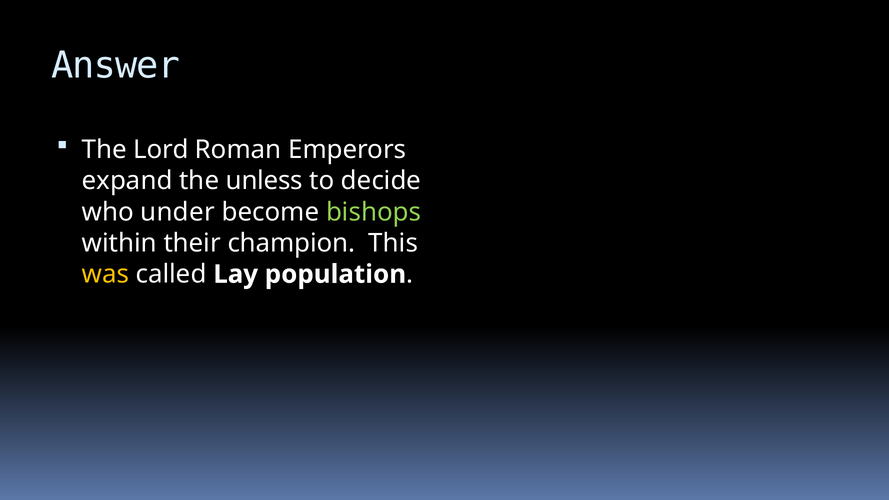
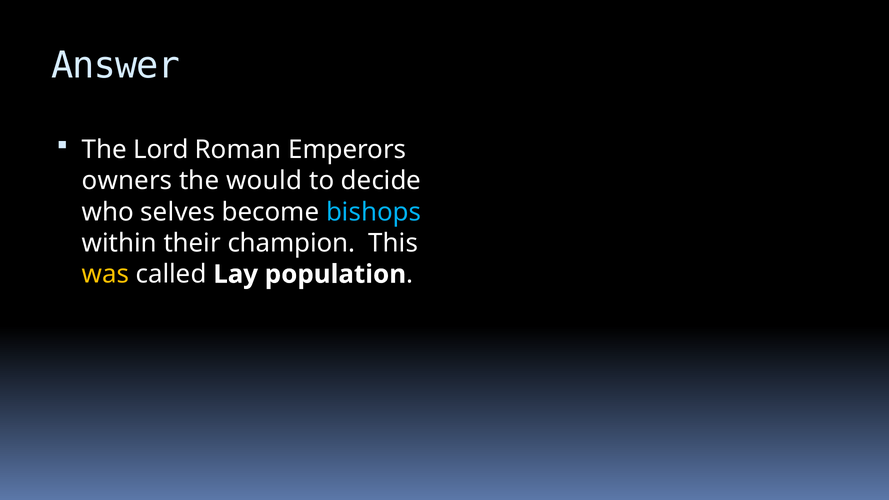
expand: expand -> owners (127, 181)
unless: unless -> would (264, 181)
under: under -> selves (178, 212)
bishops colour: light green -> light blue (374, 212)
